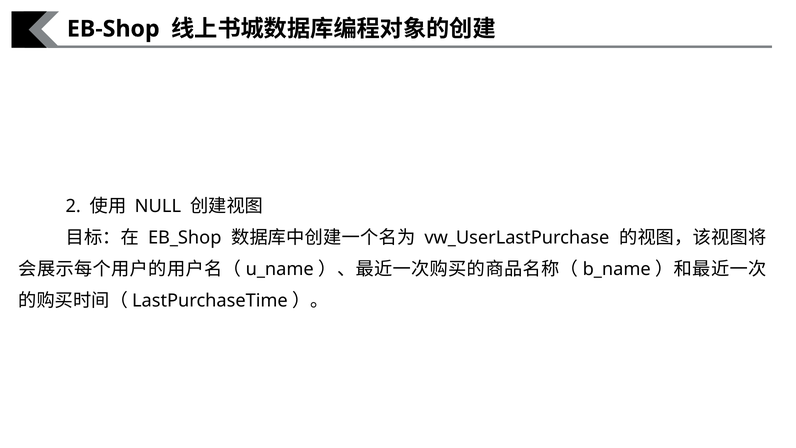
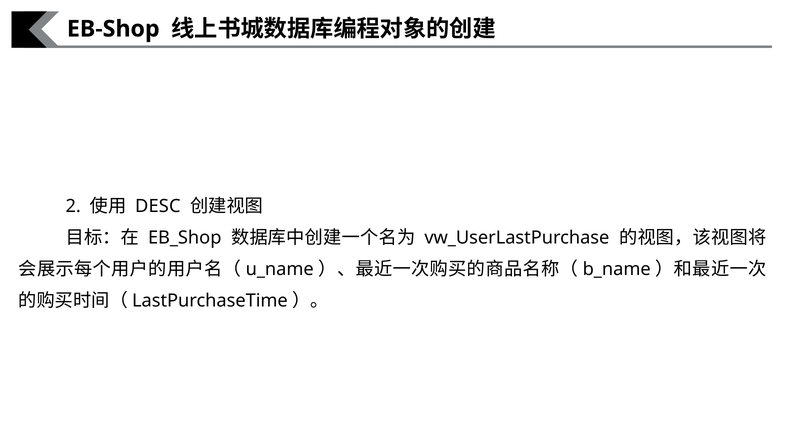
NULL: NULL -> DESC (158, 206)
